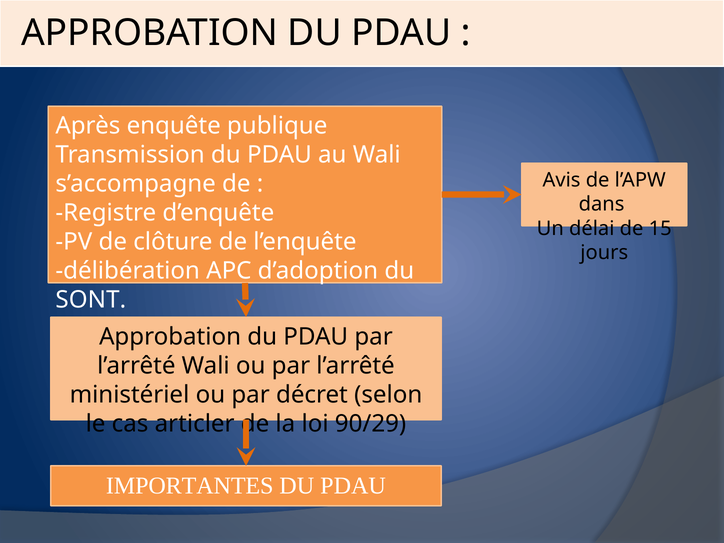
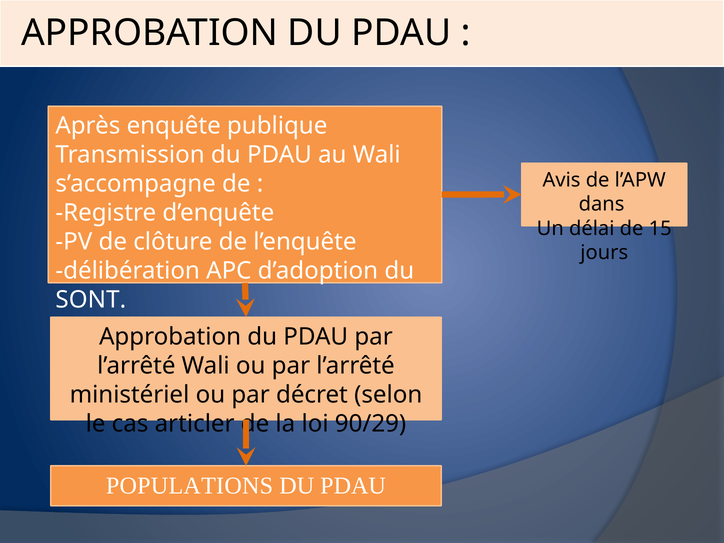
IMPORTANTES: IMPORTANTES -> POPULATIONS (190, 486)
